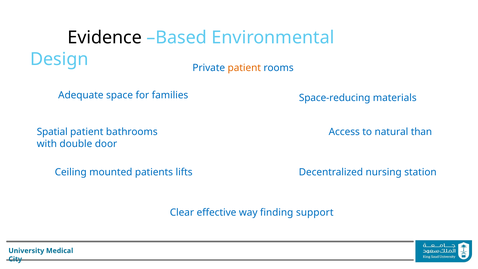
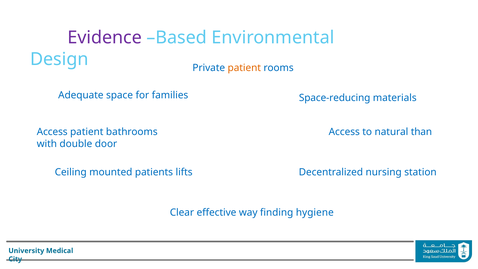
Evidence colour: black -> purple (105, 38)
Spatial: Spatial -> Access (52, 132)
support: support -> hygiene (315, 212)
